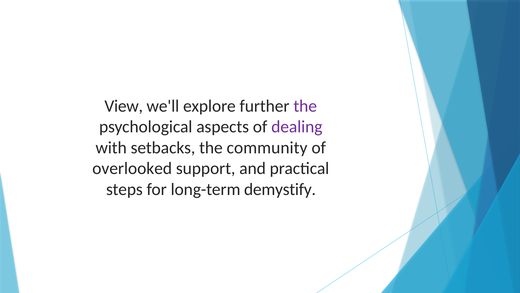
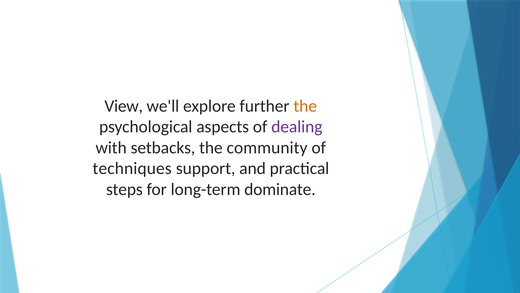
the colour: purple -> orange (305, 106)
overlooked: overlooked -> techniques (132, 168)
demystify: demystify -> dominate (280, 189)
